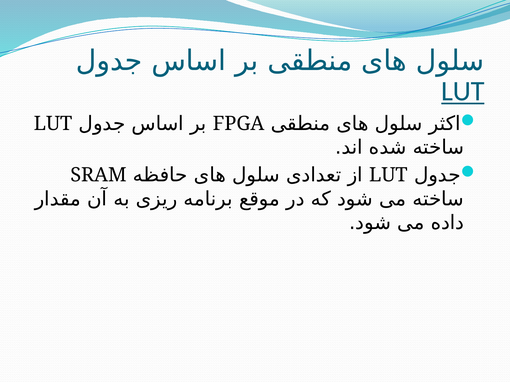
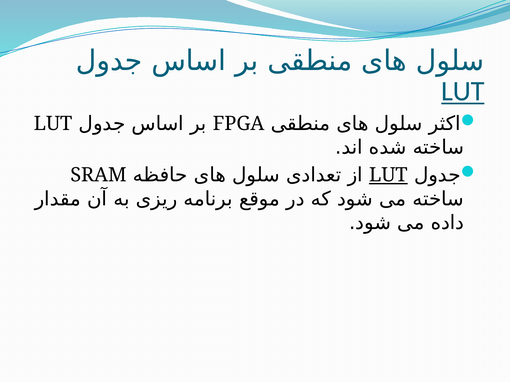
LUT underline: none -> present (388, 175)
